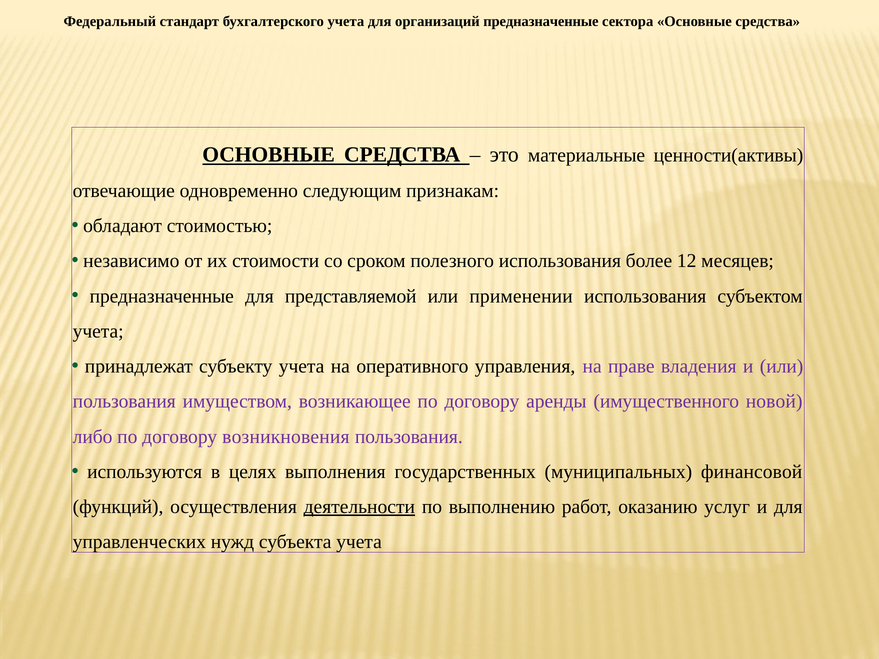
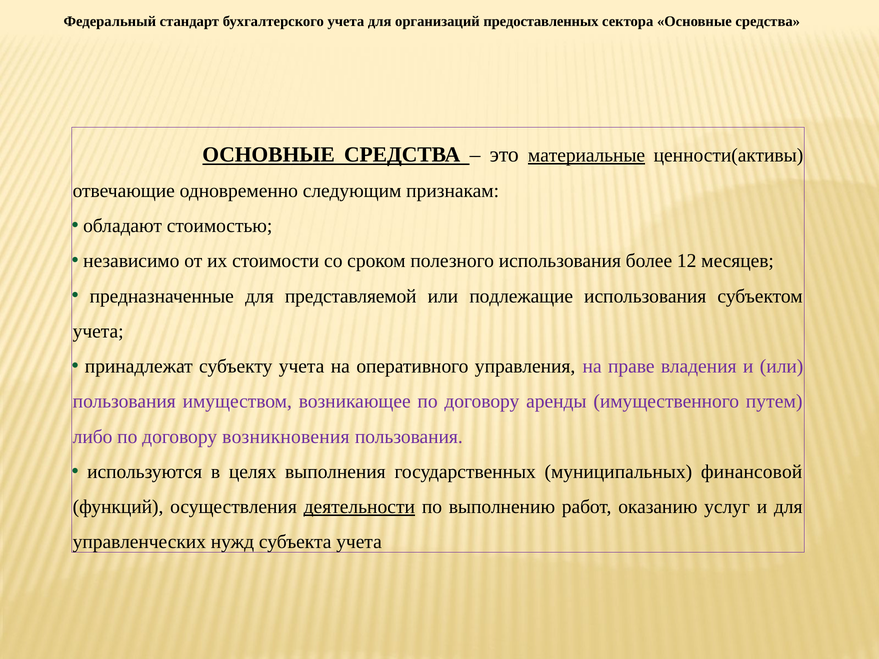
организаций предназначенные: предназначенные -> предоставленных (541, 21)
материальные underline: none -> present (587, 155)
применении: применении -> подлежащие (521, 296)
новой: новой -> путем (774, 402)
